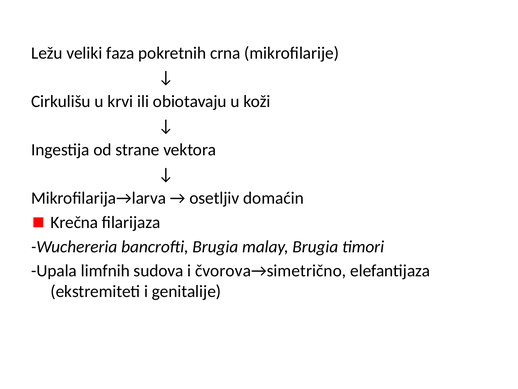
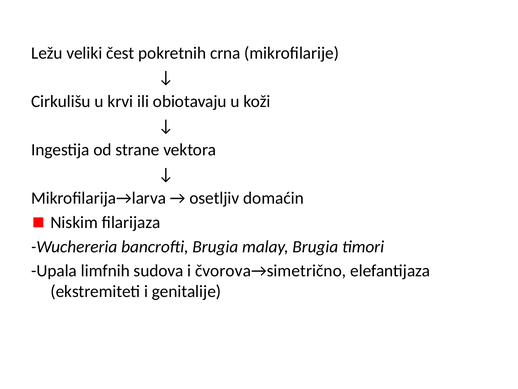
faza: faza -> čest (120, 53)
Krečna: Krečna -> Niskim (74, 222)
